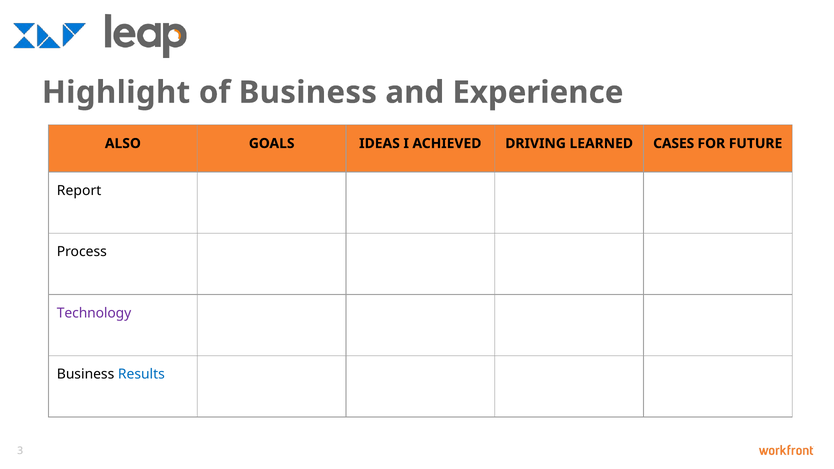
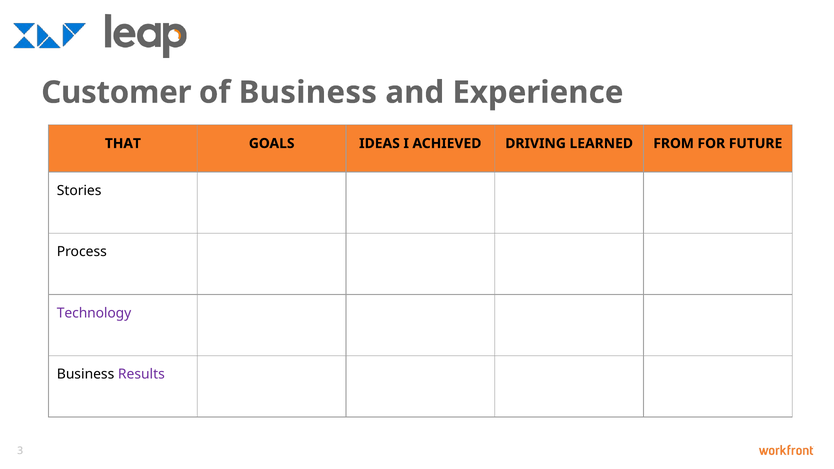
Highlight: Highlight -> Customer (116, 93)
ALSO: ALSO -> THAT (123, 144)
CASES: CASES -> FROM (674, 144)
Report: Report -> Stories (79, 191)
Results colour: blue -> purple (141, 374)
